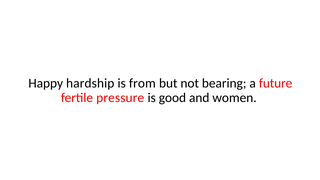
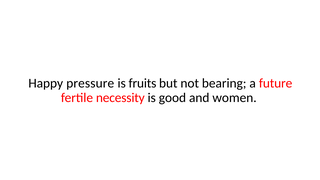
hardship: hardship -> pressure (90, 83)
from: from -> fruits (142, 83)
pressure: pressure -> necessity (120, 98)
